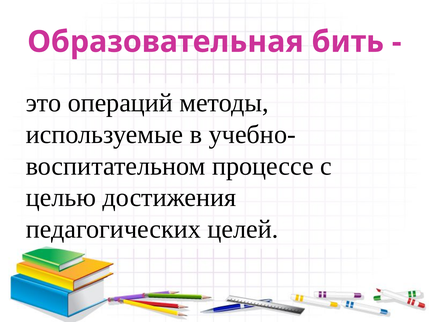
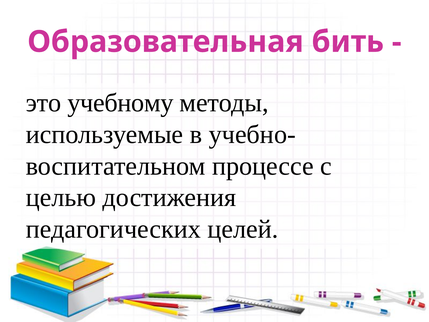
операций: операций -> учебному (120, 103)
